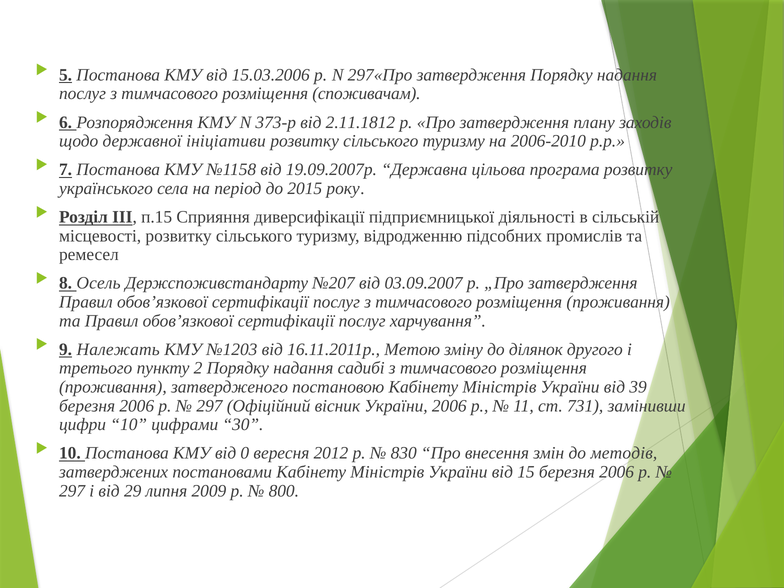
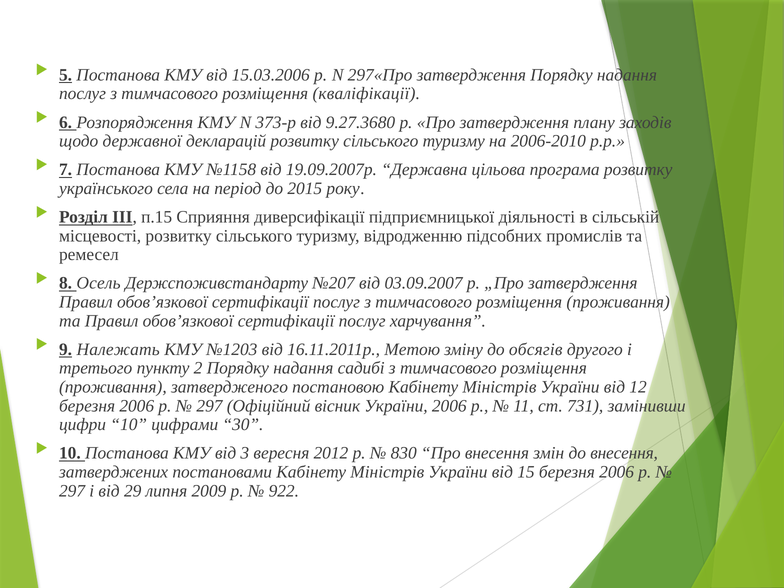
споживачам: споживачам -> кваліфікації (366, 94)
2.11.1812: 2.11.1812 -> 9.27.3680 (360, 122)
ініціативи: ініціативи -> декларацій (226, 141)
ділянок: ділянок -> обсягів (536, 349)
39: 39 -> 12 (638, 387)
0: 0 -> 3 (245, 453)
до методів: методів -> внесення (624, 453)
800: 800 -> 922 (284, 491)
